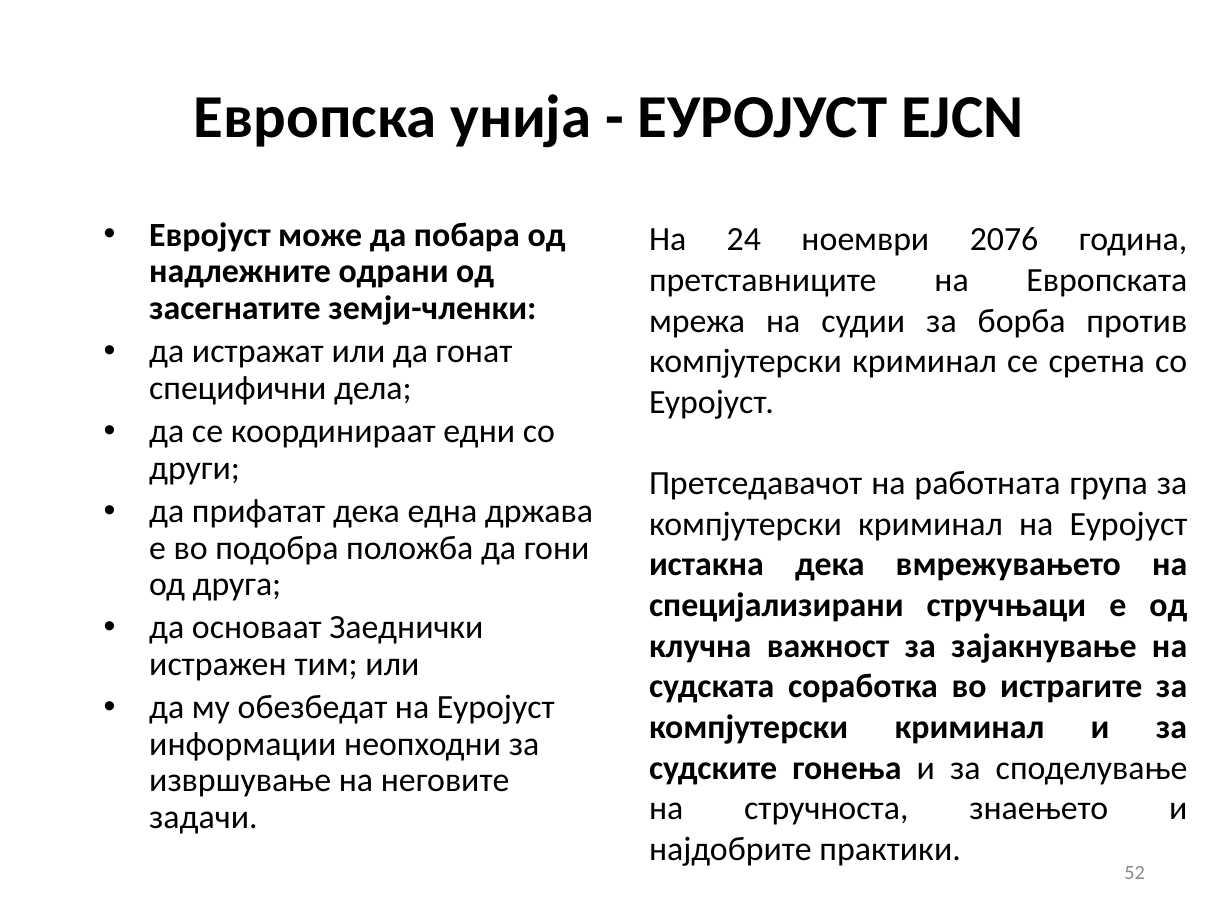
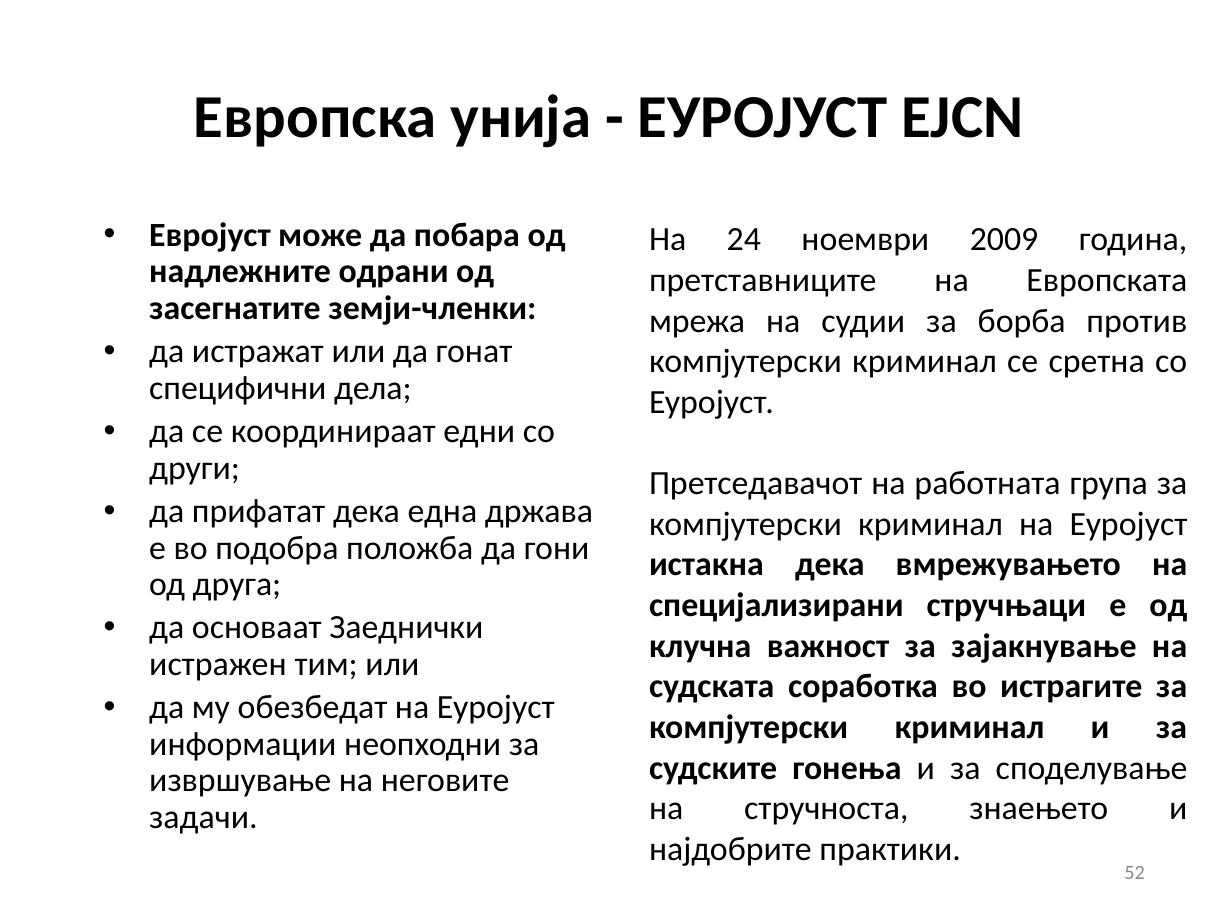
2076: 2076 -> 2009 (1004, 239)
